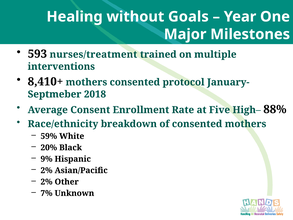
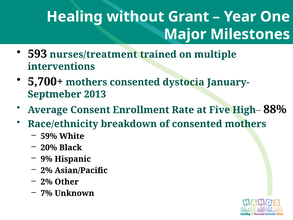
Goals: Goals -> Grant (189, 17)
8,410+: 8,410+ -> 5,700+ (45, 82)
protocol: protocol -> dystocia (183, 82)
2018: 2018 -> 2013 (95, 94)
